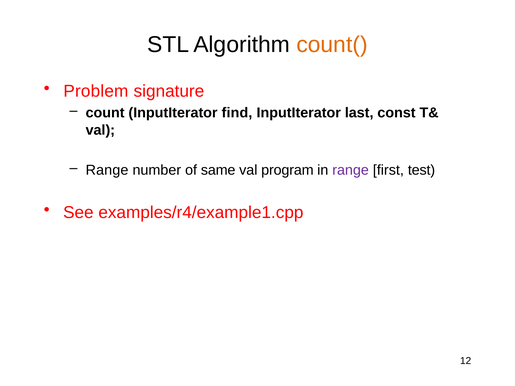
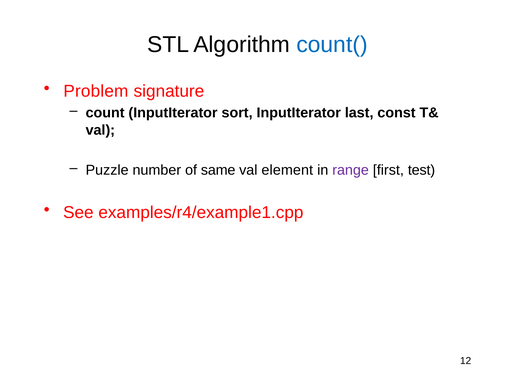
count( colour: orange -> blue (332, 44)
find: find -> sort (237, 113)
Range: Range -> Puzzle (107, 170)
program: program -> element (287, 170)
